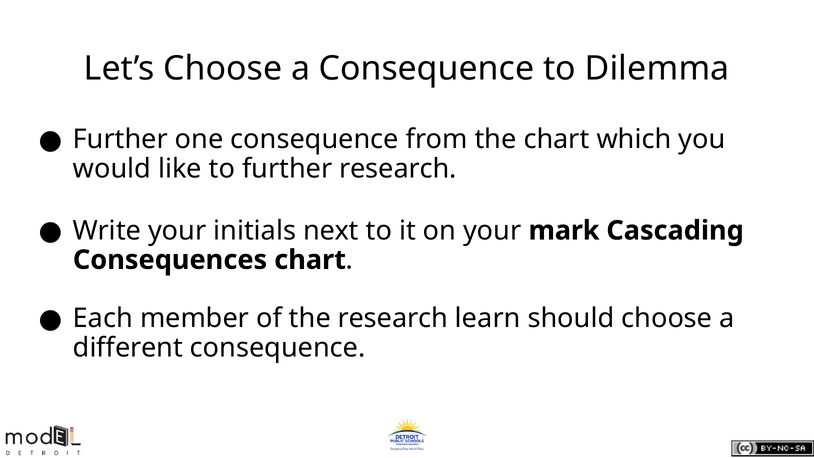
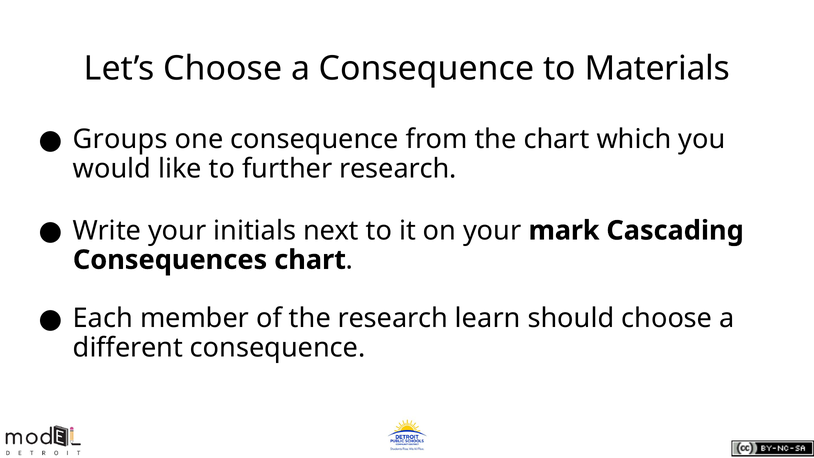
Dilemma: Dilemma -> Materials (657, 68)
Further: Further -> Groups (120, 139)
